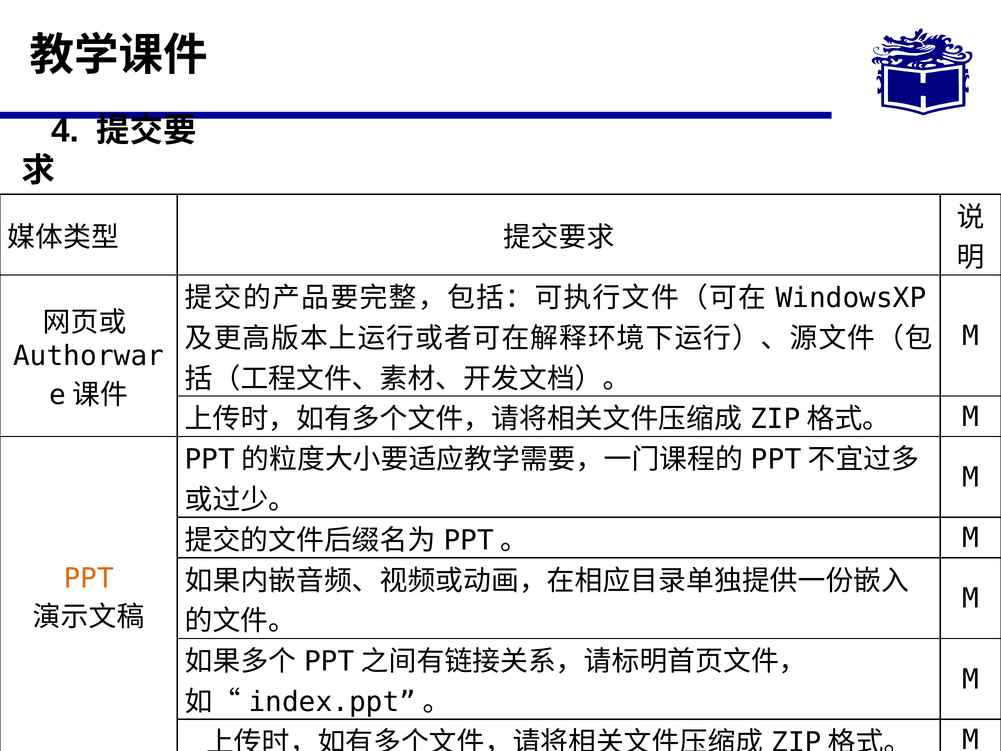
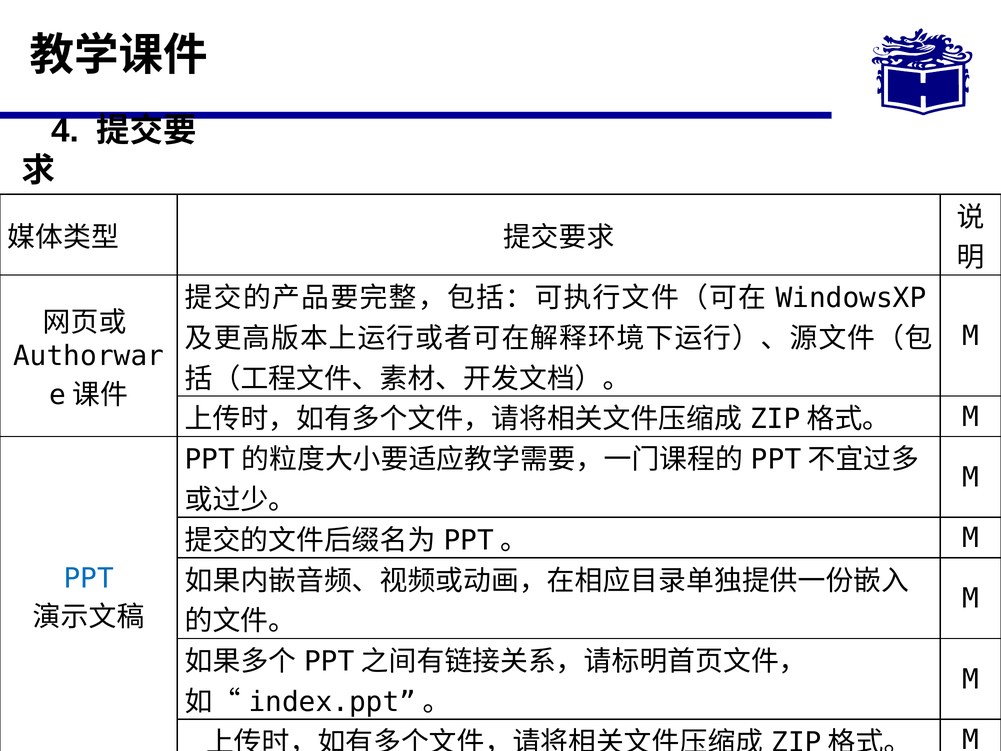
PPT colour: orange -> blue (89, 578)
